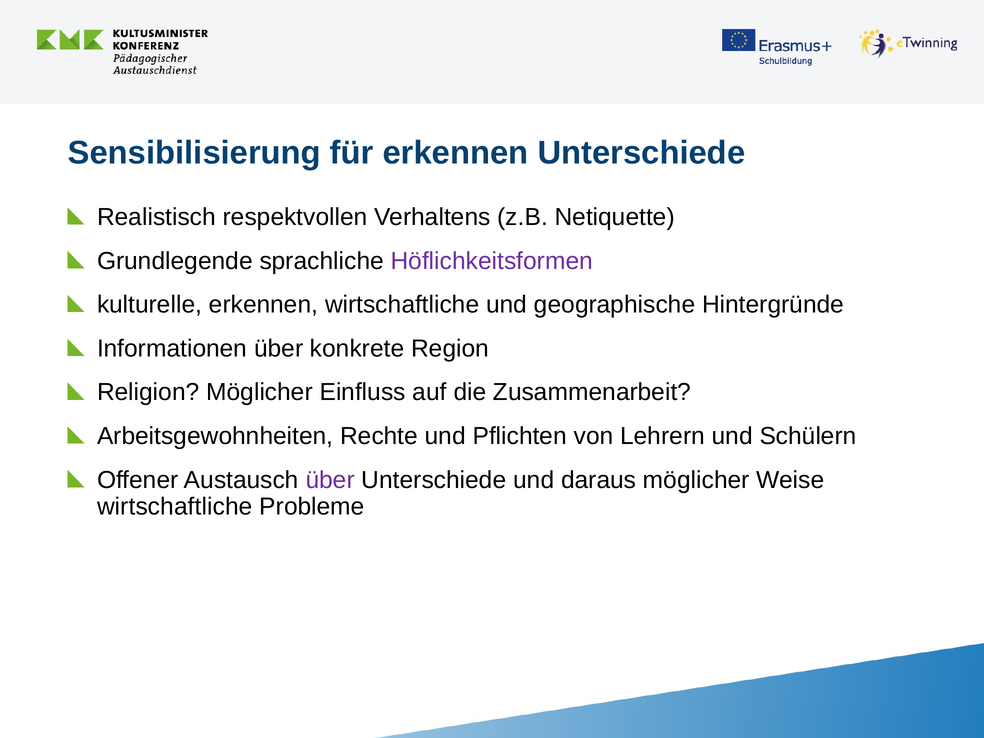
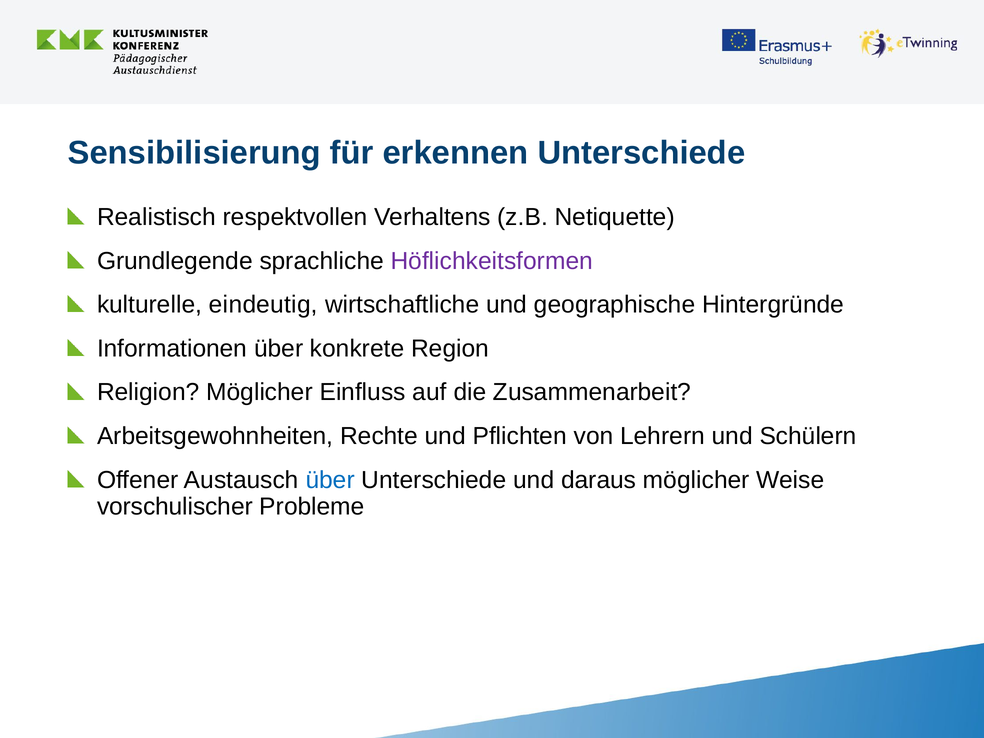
kulturelle erkennen: erkennen -> eindeutig (263, 305)
über colour: purple -> blue (330, 480)
wirtschaftliche: wirtschaftliche -> vorschulischer (175, 507)
